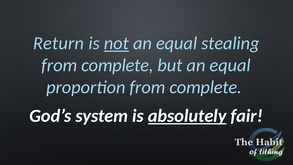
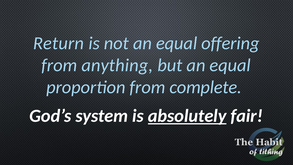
not underline: present -> none (116, 43)
stealing: stealing -> offering (230, 43)
complete: complete -> anything (117, 65)
